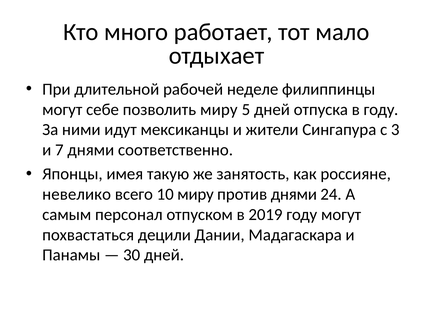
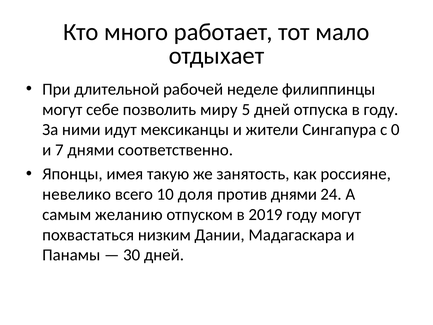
3: 3 -> 0 (395, 130)
10 миру: миру -> доля (195, 194)
персонал: персонал -> желанию (129, 214)
децили: децили -> низким (164, 235)
